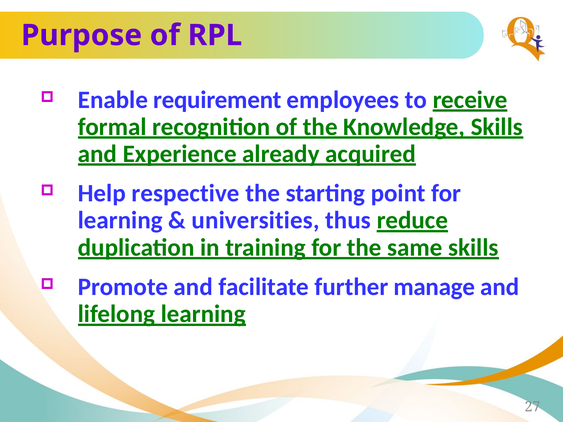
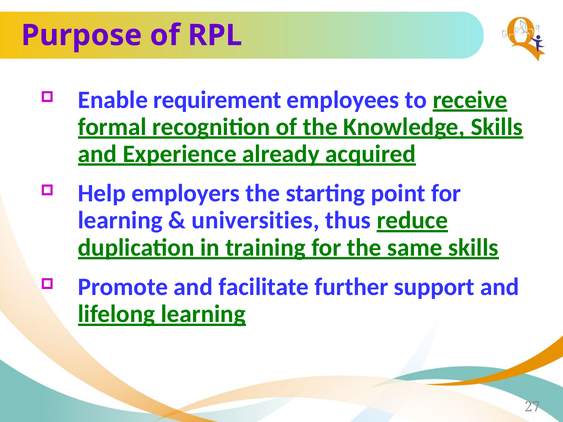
respective: respective -> employers (186, 193)
manage: manage -> support (434, 287)
